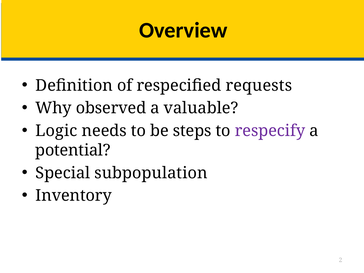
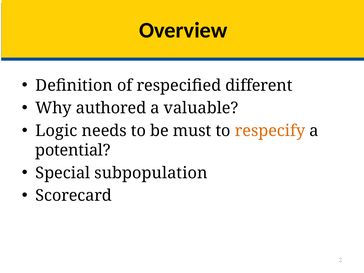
requests: requests -> different (259, 85)
observed: observed -> authored (111, 108)
steps: steps -> must (192, 131)
respecify colour: purple -> orange (270, 131)
Inventory: Inventory -> Scorecard (74, 196)
